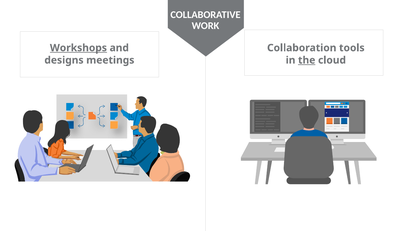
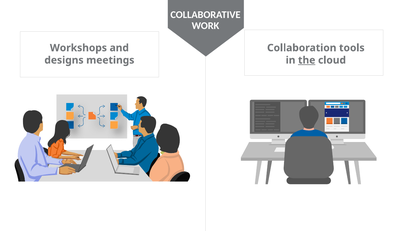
Workshops underline: present -> none (78, 48)
